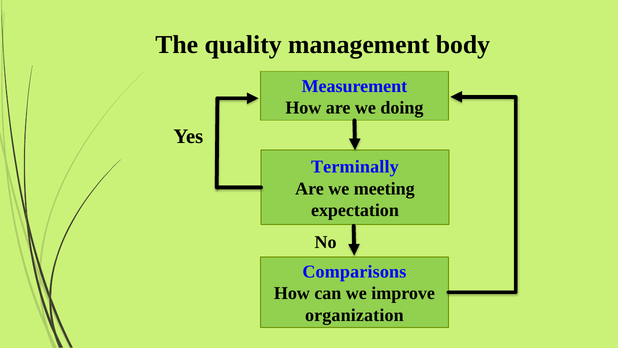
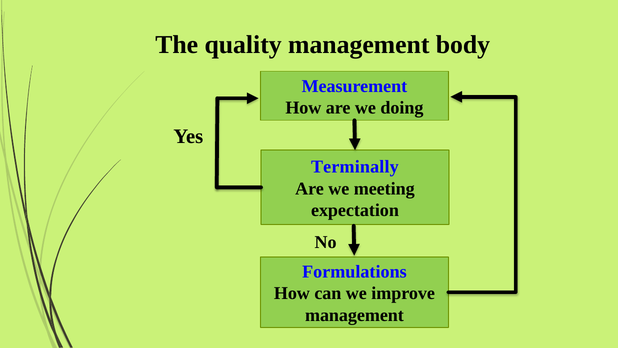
Comparisons: Comparisons -> Formulations (354, 272)
organization: organization -> management (354, 315)
